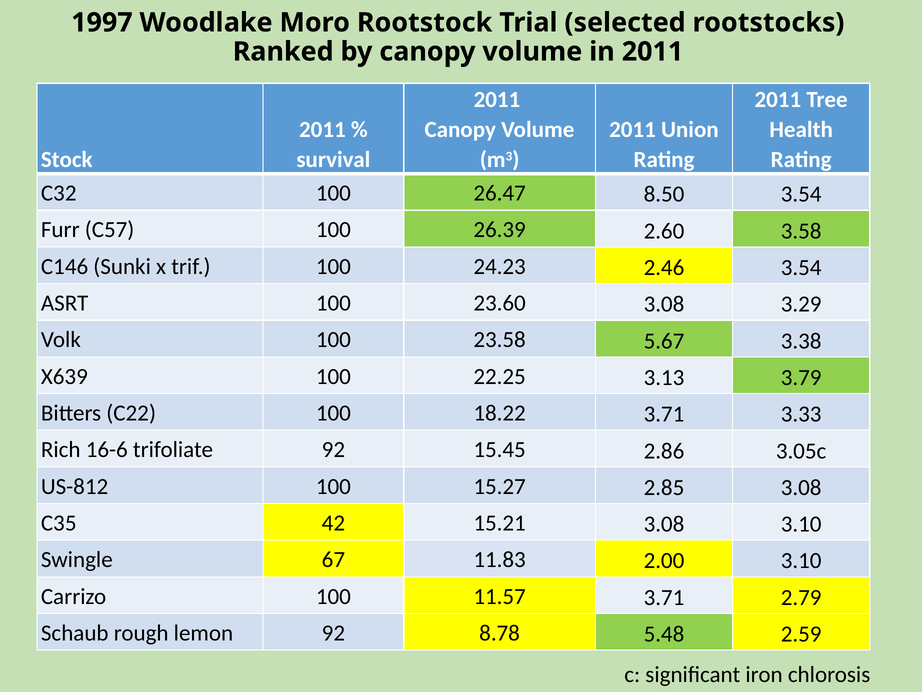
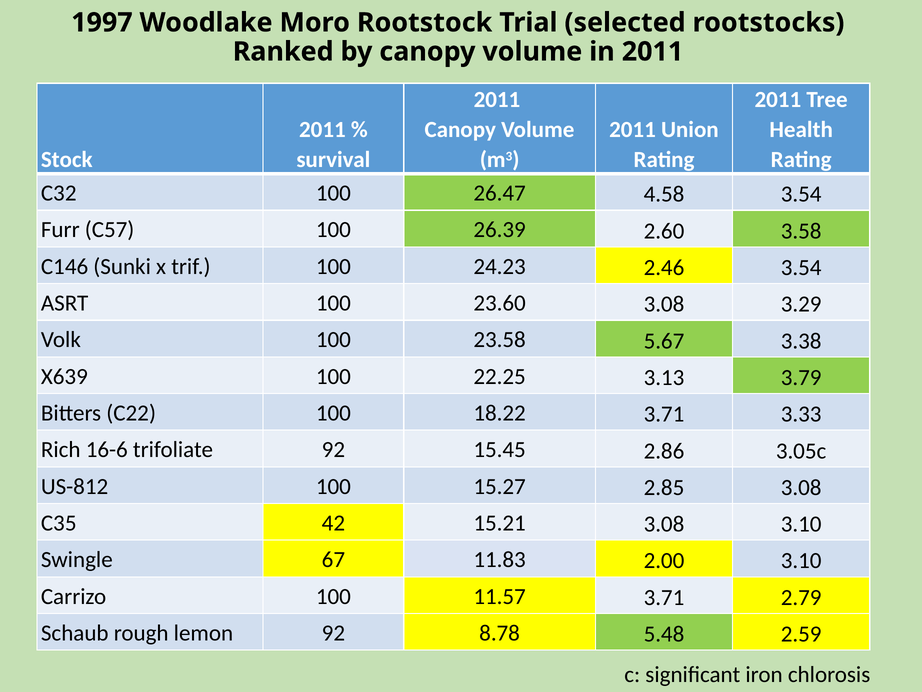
8.50: 8.50 -> 4.58 (664, 194)
